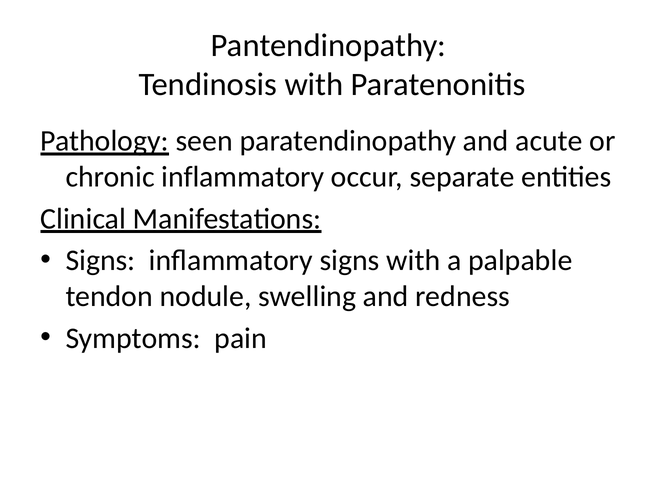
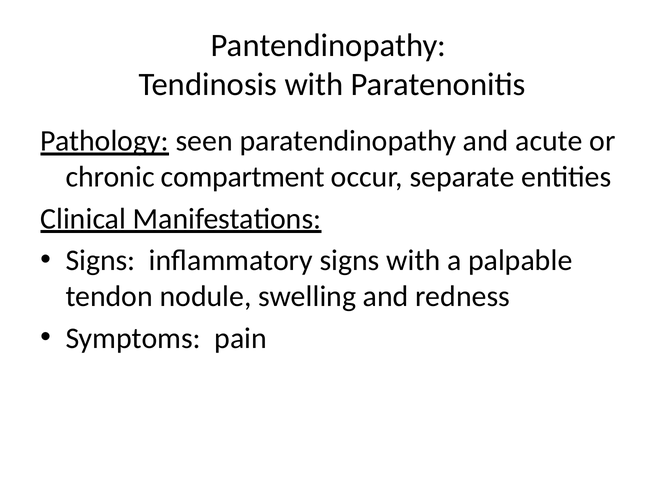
chronic inflammatory: inflammatory -> compartment (243, 177)
